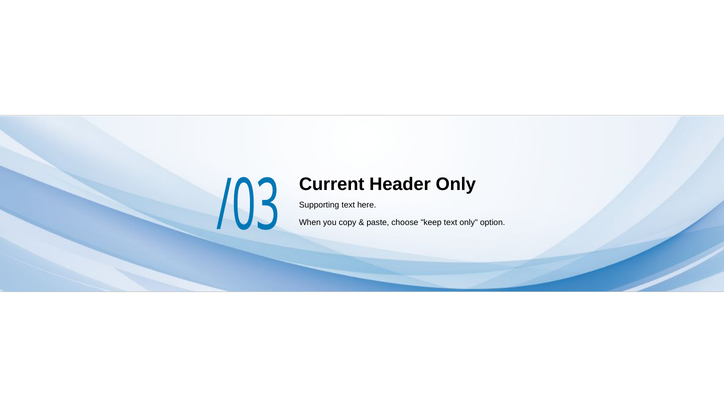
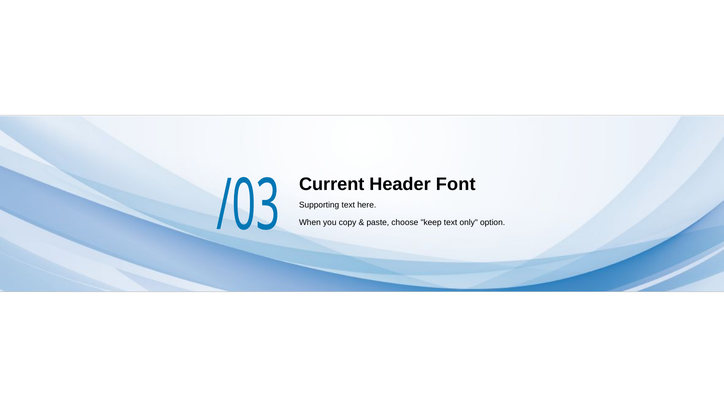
Header Only: Only -> Font (456, 184)
